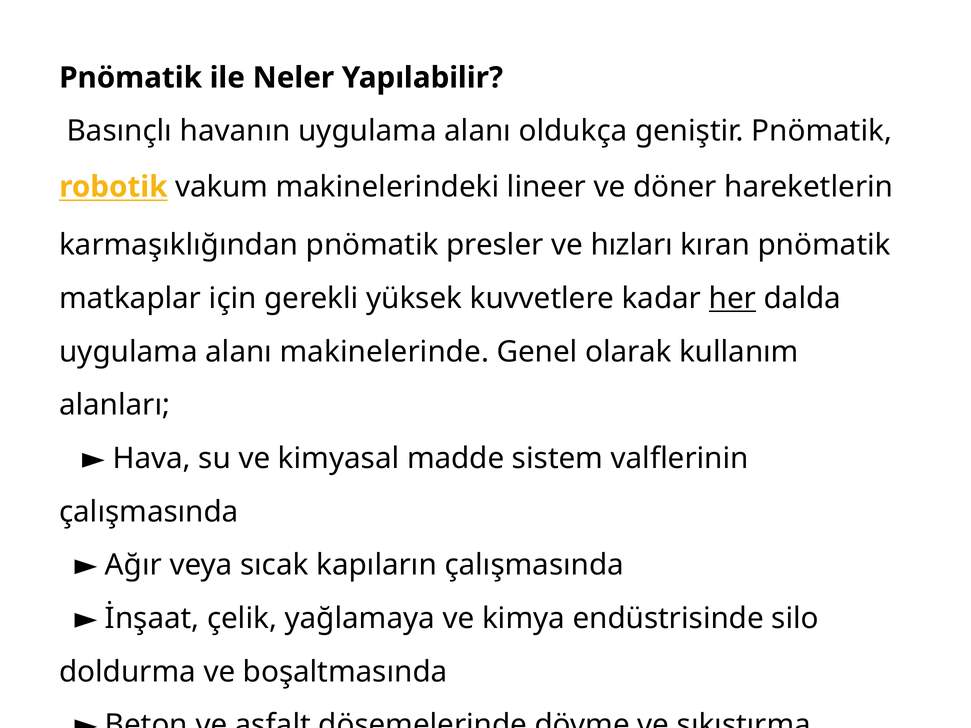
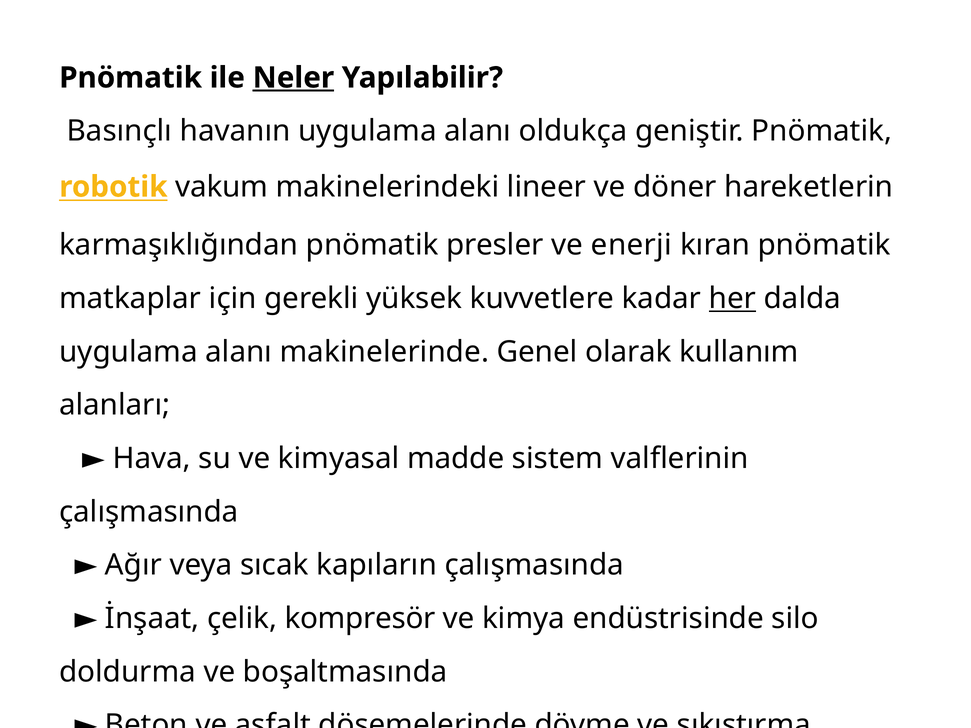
Neler underline: none -> present (293, 78)
hızları: hızları -> enerji (631, 245)
yağlamaya: yağlamaya -> kompresör (360, 619)
